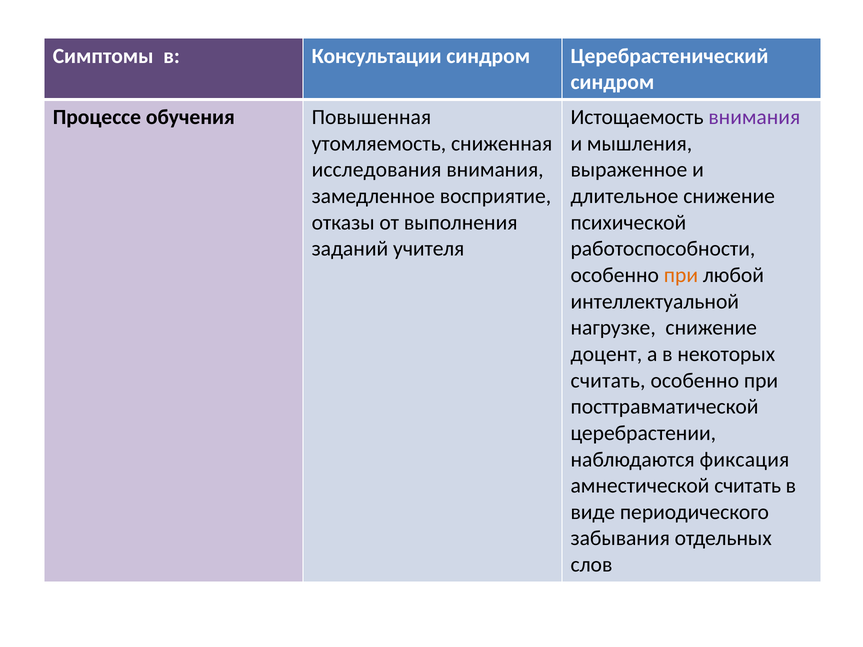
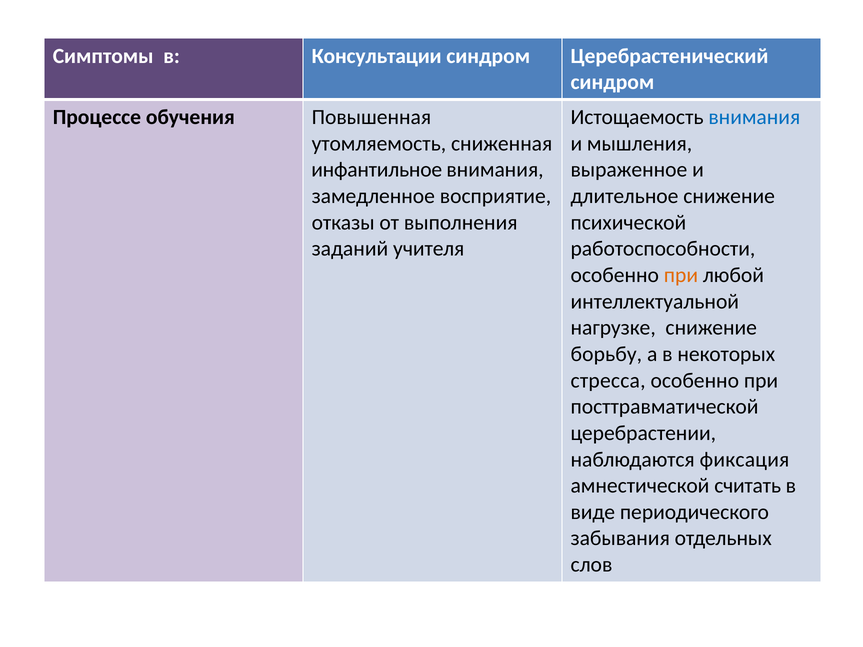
внимания colour: purple -> blue (754, 117)
исследования: исследования -> инфантильное (377, 170)
доцент: доцент -> борьбу (606, 354)
считать: считать -> стресса (608, 381)
